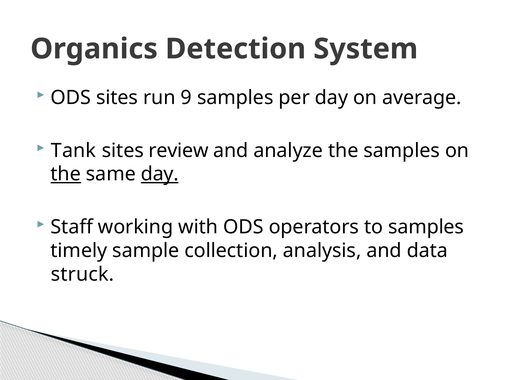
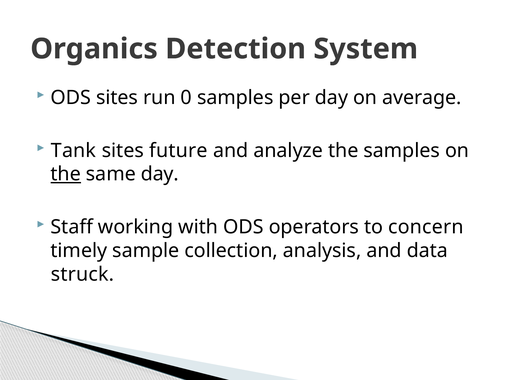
9: 9 -> 0 (186, 98)
review: review -> future (178, 150)
day underline: present -> none (160, 174)
to samples: samples -> concern (426, 227)
